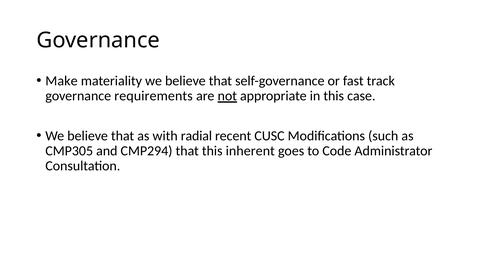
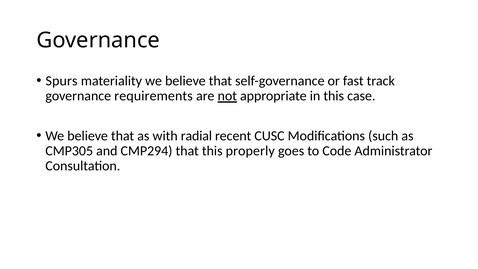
Make: Make -> Spurs (62, 81)
inherent: inherent -> properly (250, 151)
